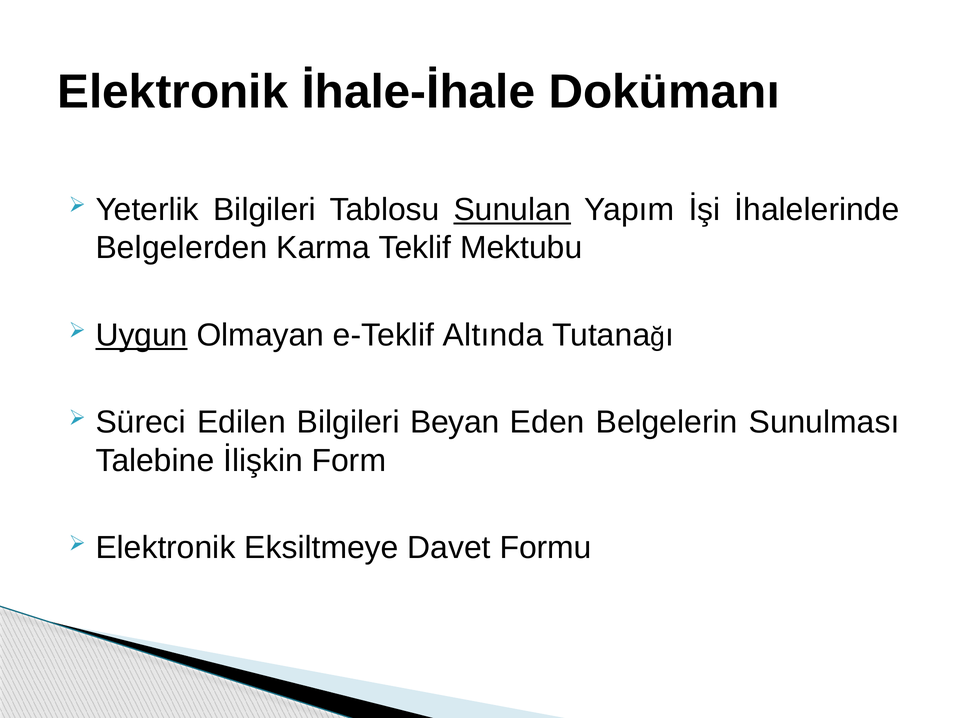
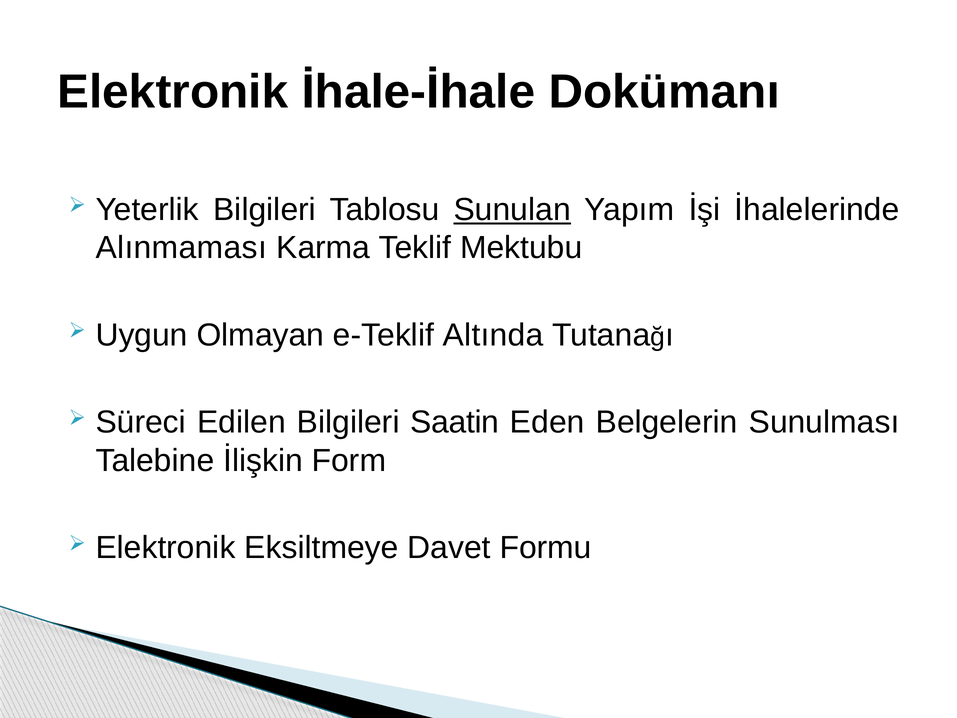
Belgelerden: Belgelerden -> Alınmaması (181, 248)
Uygun underline: present -> none (142, 335)
Beyan: Beyan -> Saatin (455, 422)
